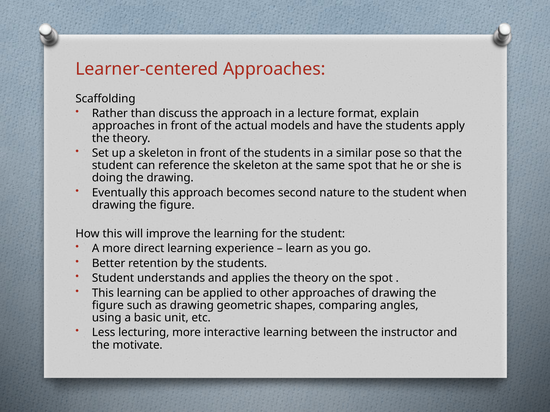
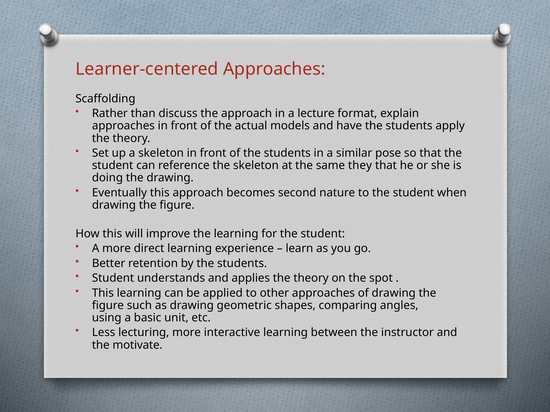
same spot: spot -> they (360, 166)
